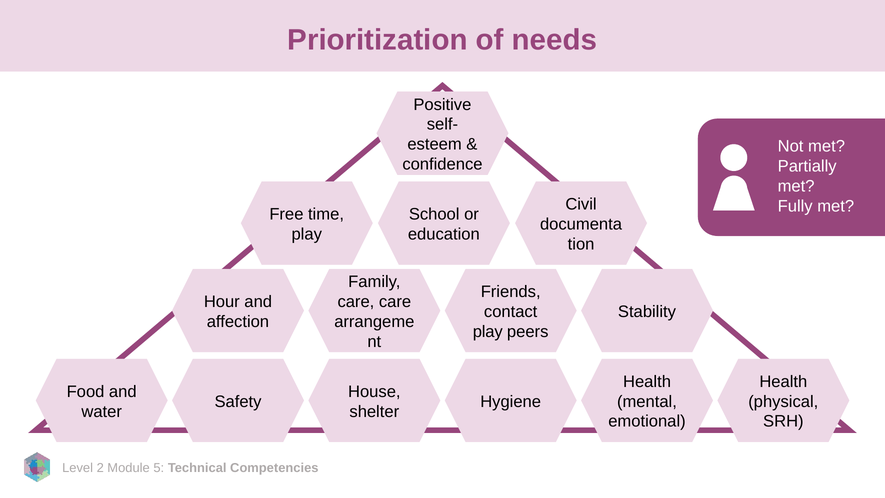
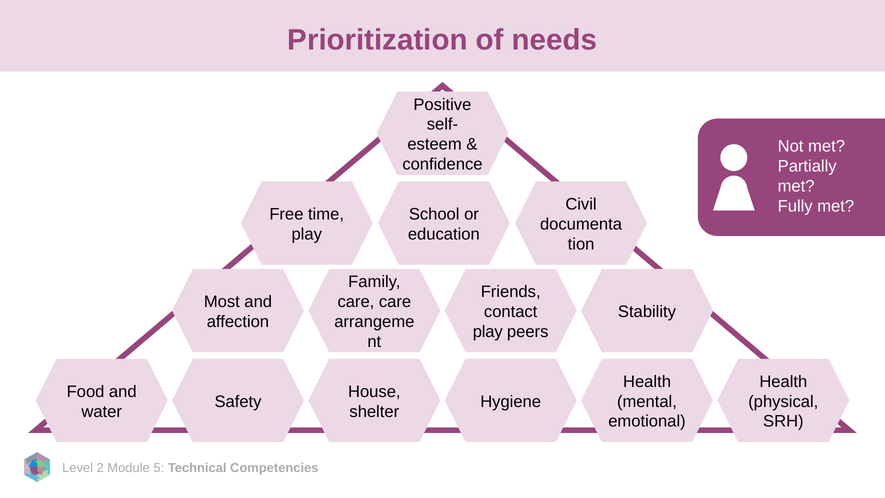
Hour: Hour -> Most (222, 302)
